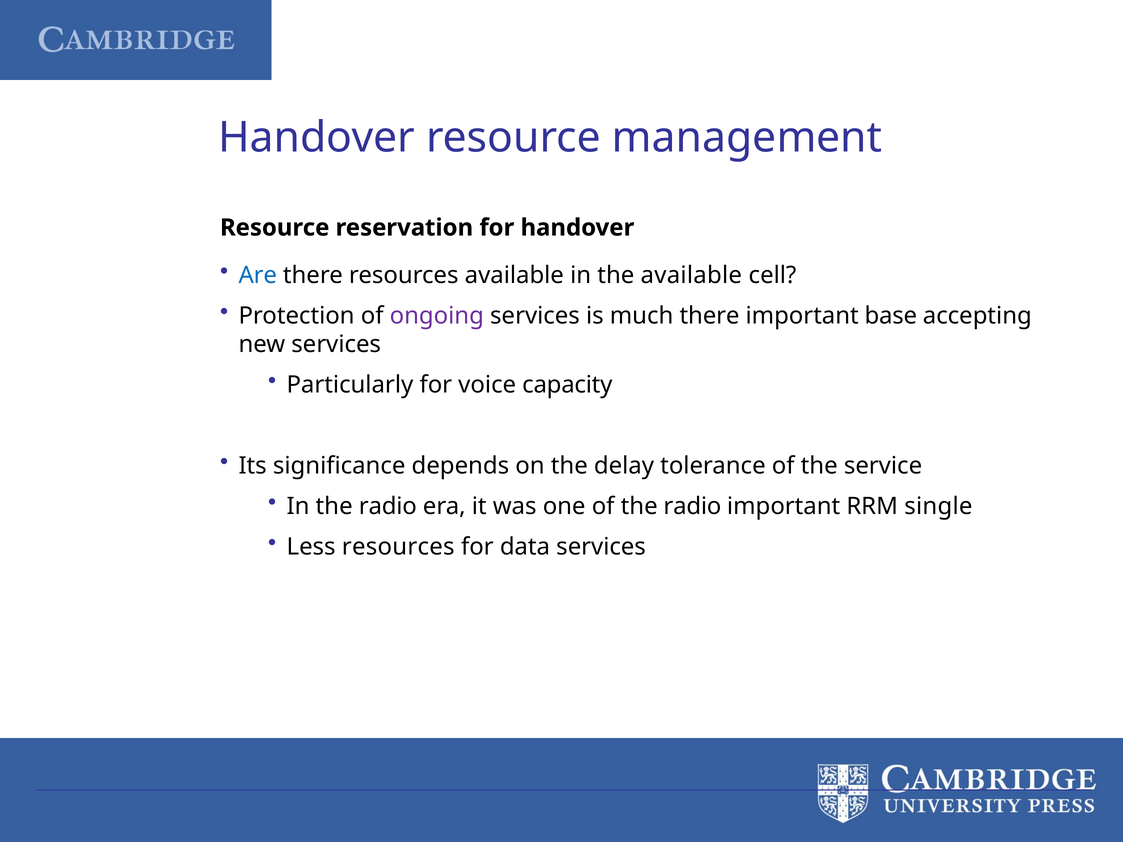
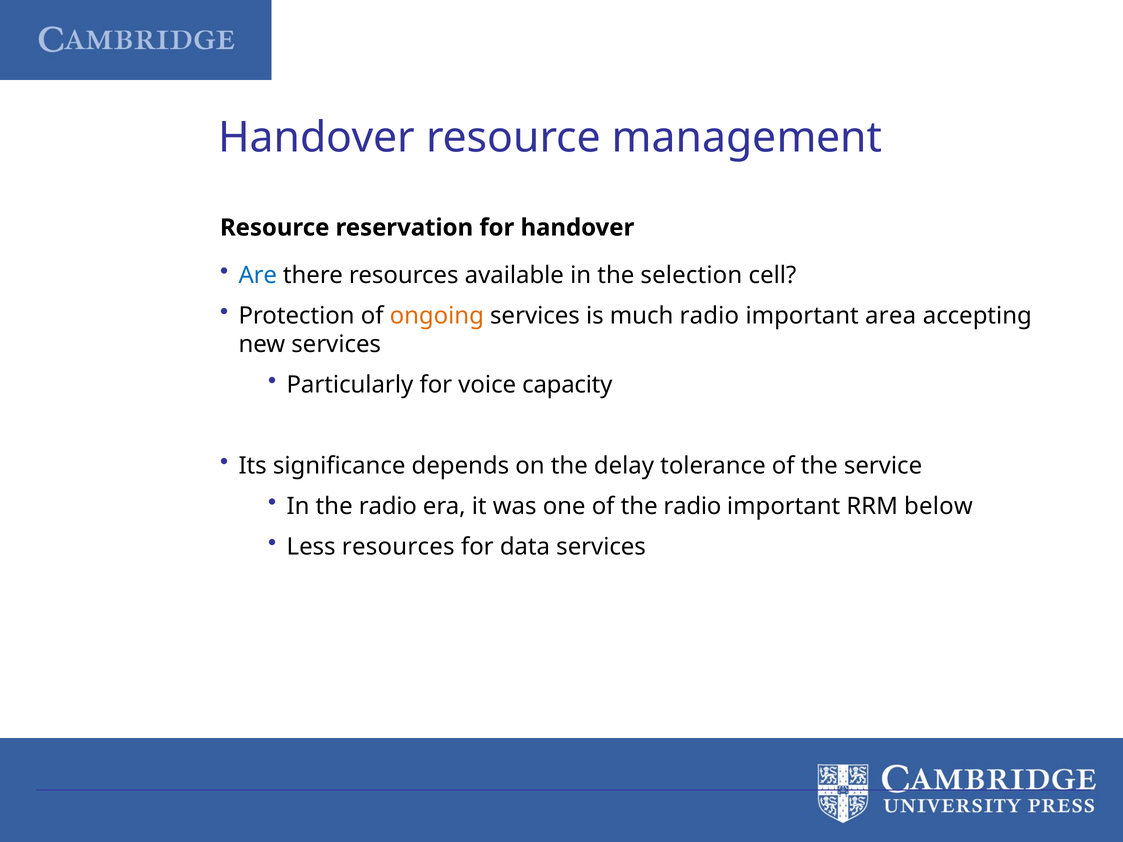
the available: available -> selection (691, 275)
ongoing colour: purple -> orange (437, 316)
much there: there -> radio (709, 316)
base: base -> area (891, 316)
single: single -> below (938, 506)
